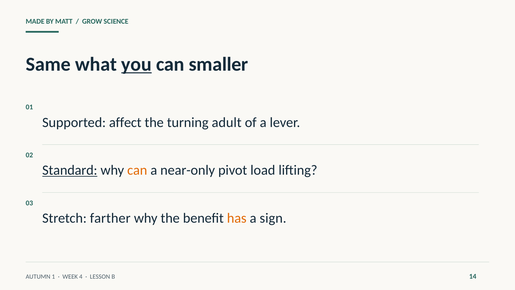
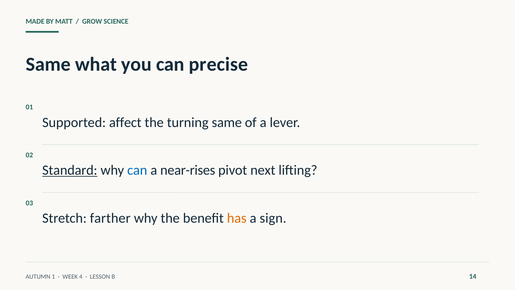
you underline: present -> none (136, 64)
smaller: smaller -> precise (218, 64)
turning adult: adult -> same (227, 122)
can colour: orange -> blue (137, 170)
near-only: near-only -> near-rises (188, 170)
load: load -> next (263, 170)
